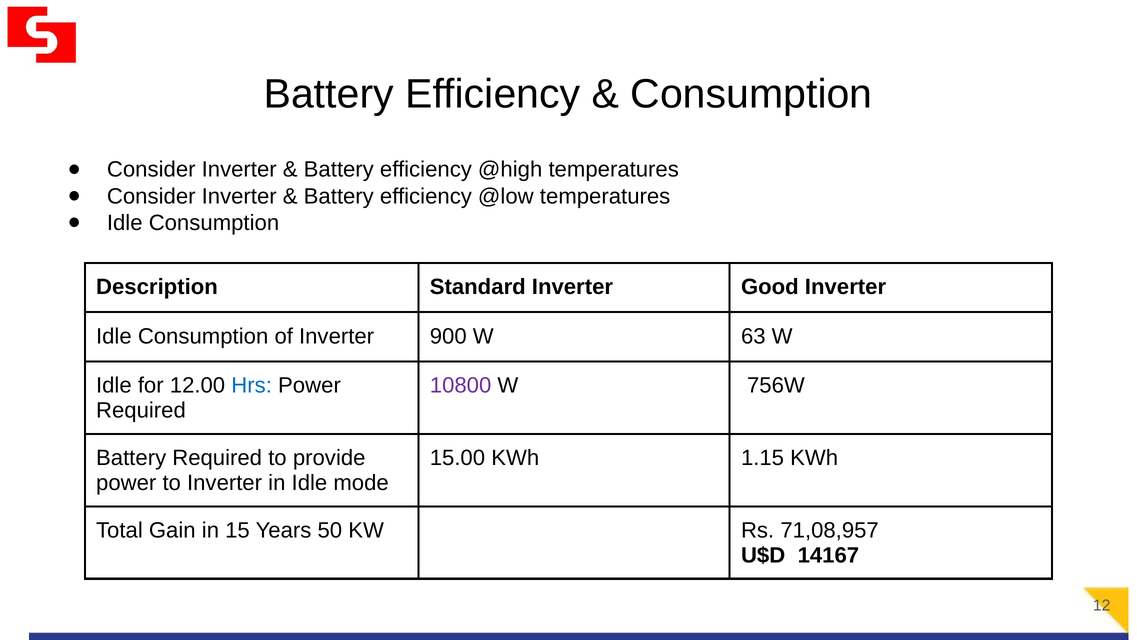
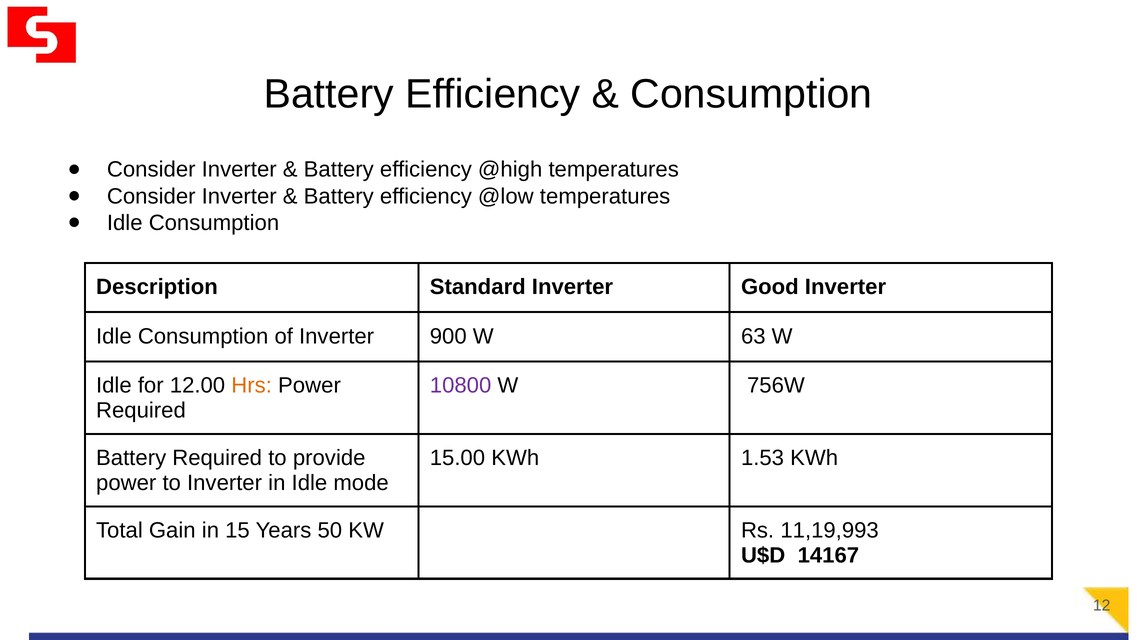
Hrs colour: blue -> orange (252, 385)
1.15: 1.15 -> 1.53 (763, 458)
71,08,957: 71,08,957 -> 11,19,993 (830, 530)
